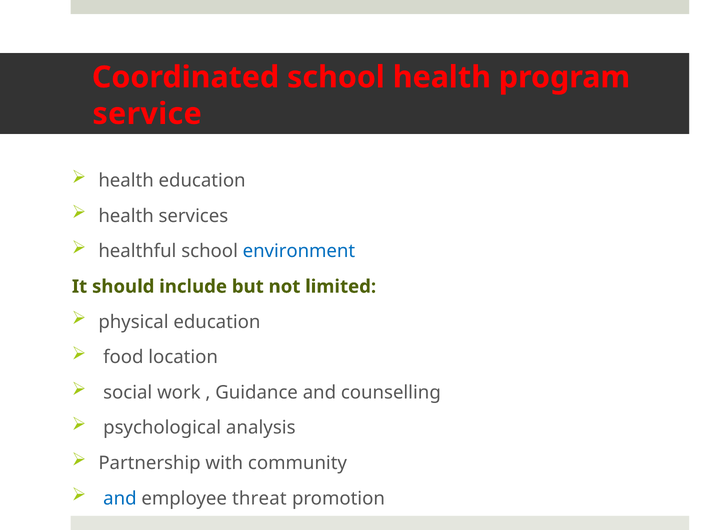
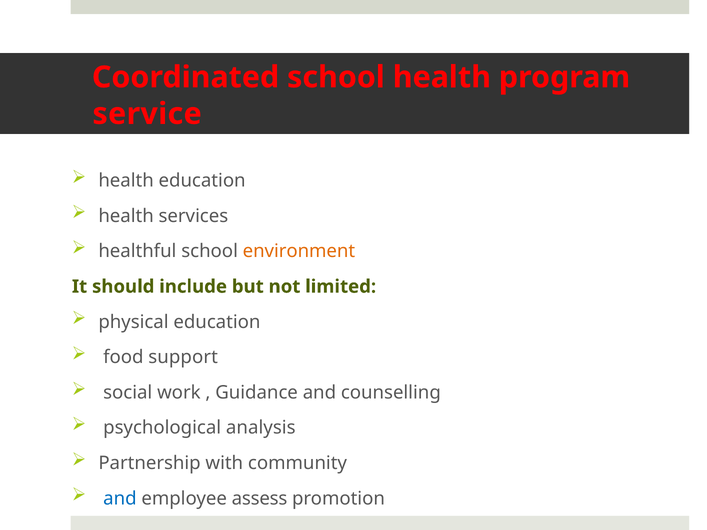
environment colour: blue -> orange (299, 251)
location: location -> support (183, 357)
threat: threat -> assess (260, 499)
